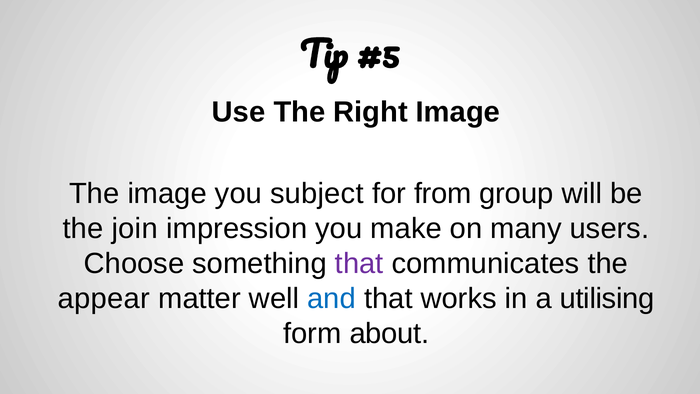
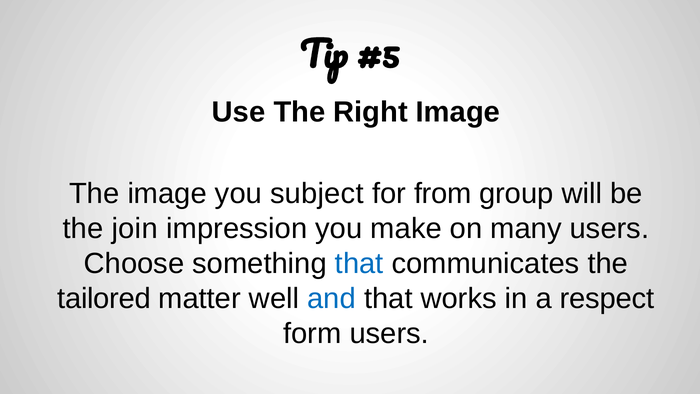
that colour: purple -> blue (359, 264)
appear: appear -> tailored (104, 299)
utilising: utilising -> respect (607, 299)
form about: about -> users (389, 334)
